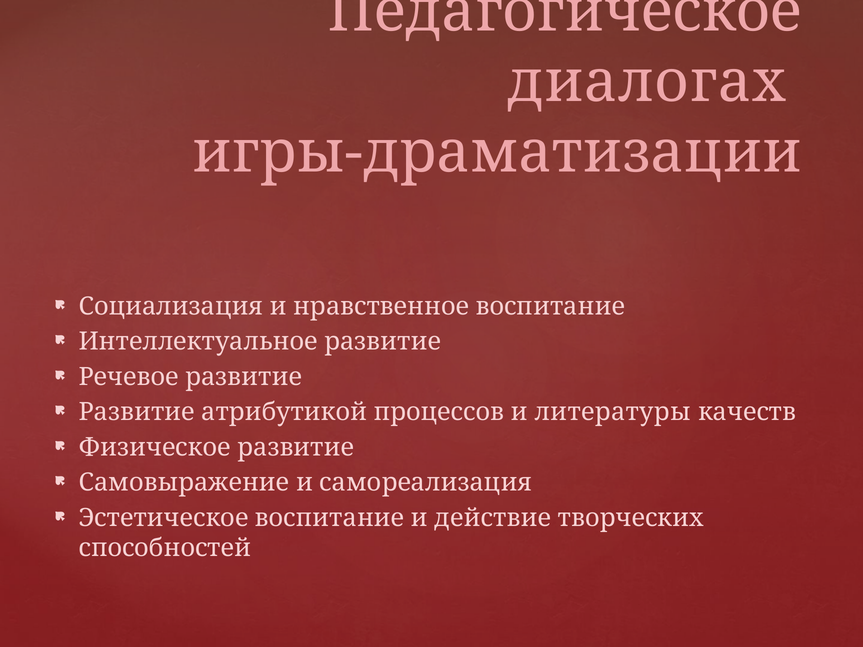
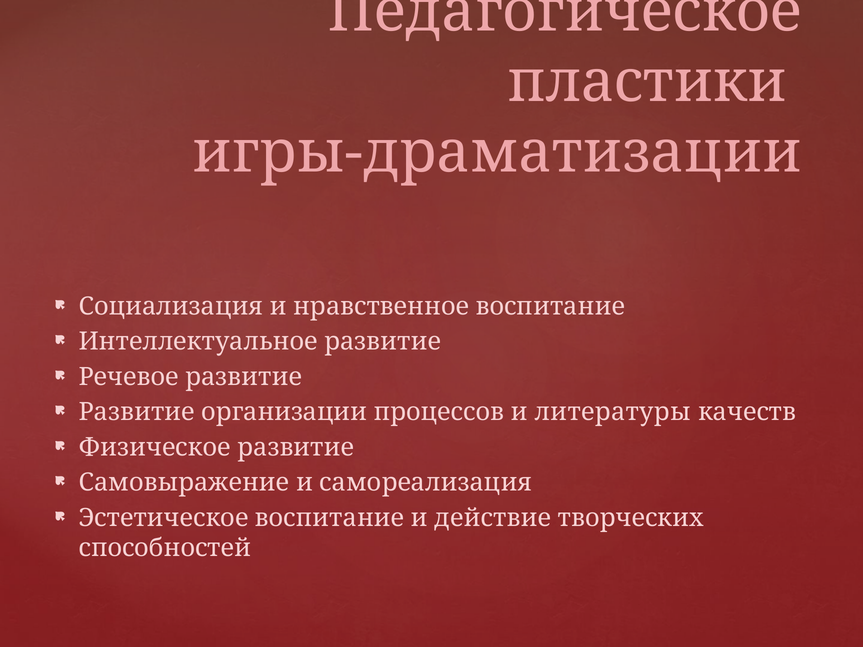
диалогах: диалогах -> пластики (647, 82)
атрибутикой: атрибутикой -> организации (284, 412)
